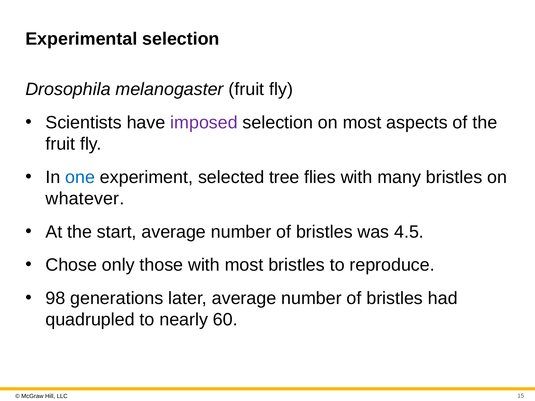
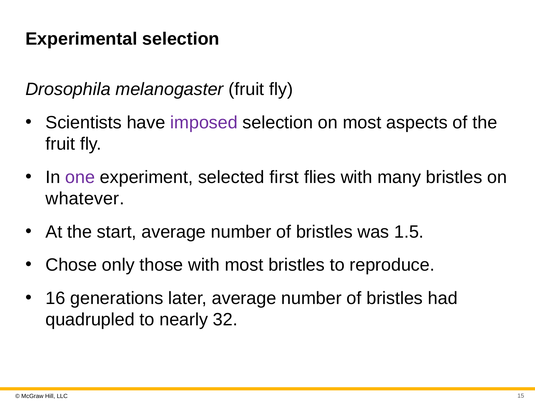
one colour: blue -> purple (80, 177)
tree: tree -> first (284, 177)
4.5: 4.5 -> 1.5 (409, 232)
98: 98 -> 16 (55, 299)
60: 60 -> 32 (225, 320)
